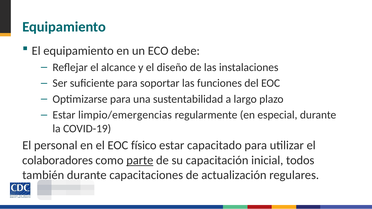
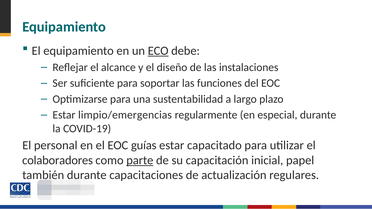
ECO underline: none -> present (158, 51)
físico: físico -> guías (144, 146)
todos: todos -> papel (300, 160)
